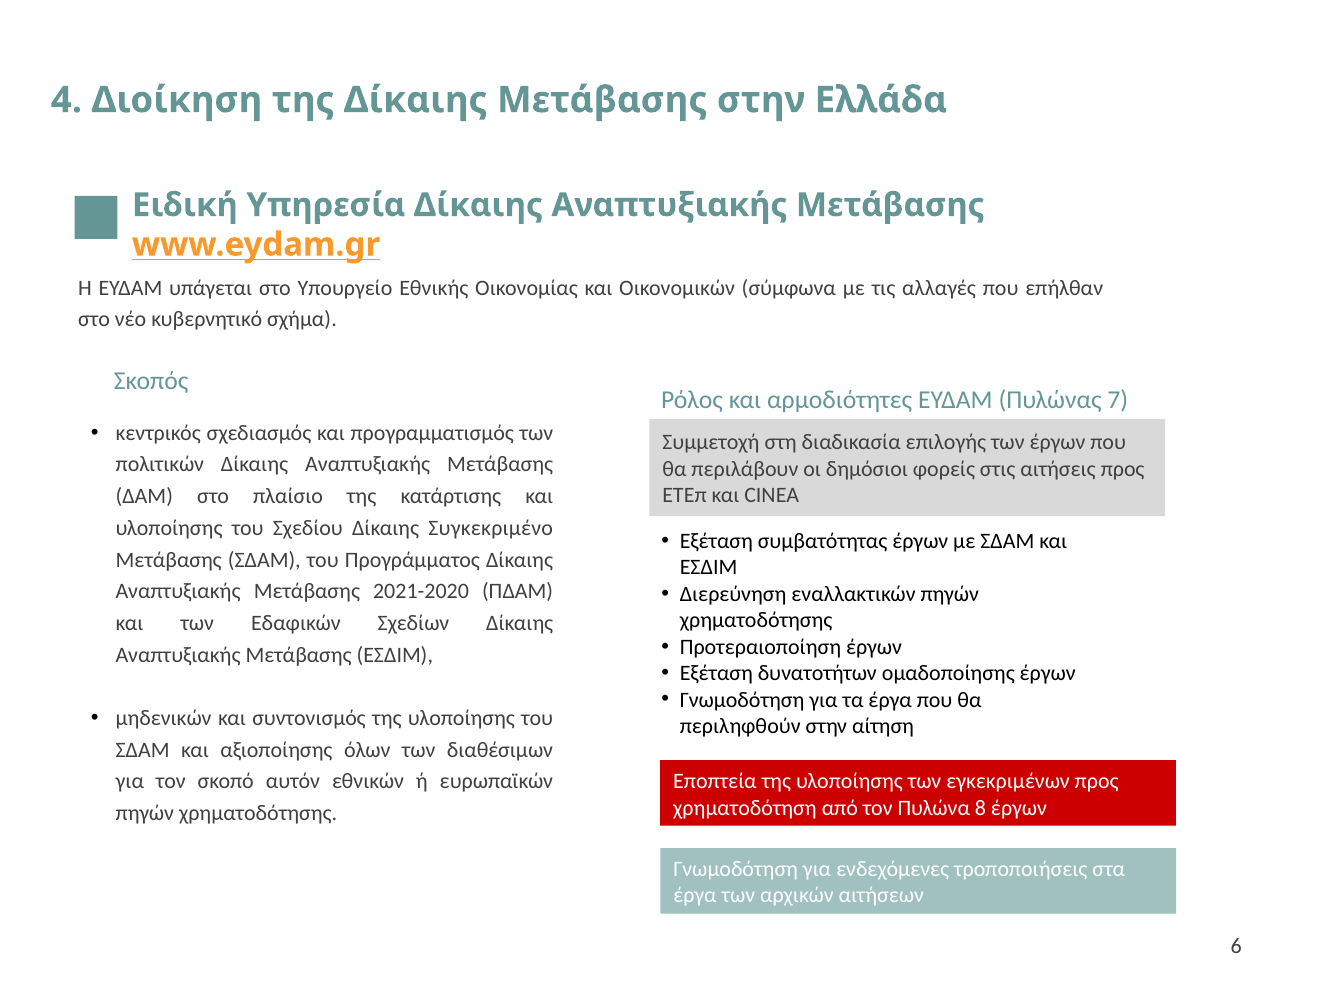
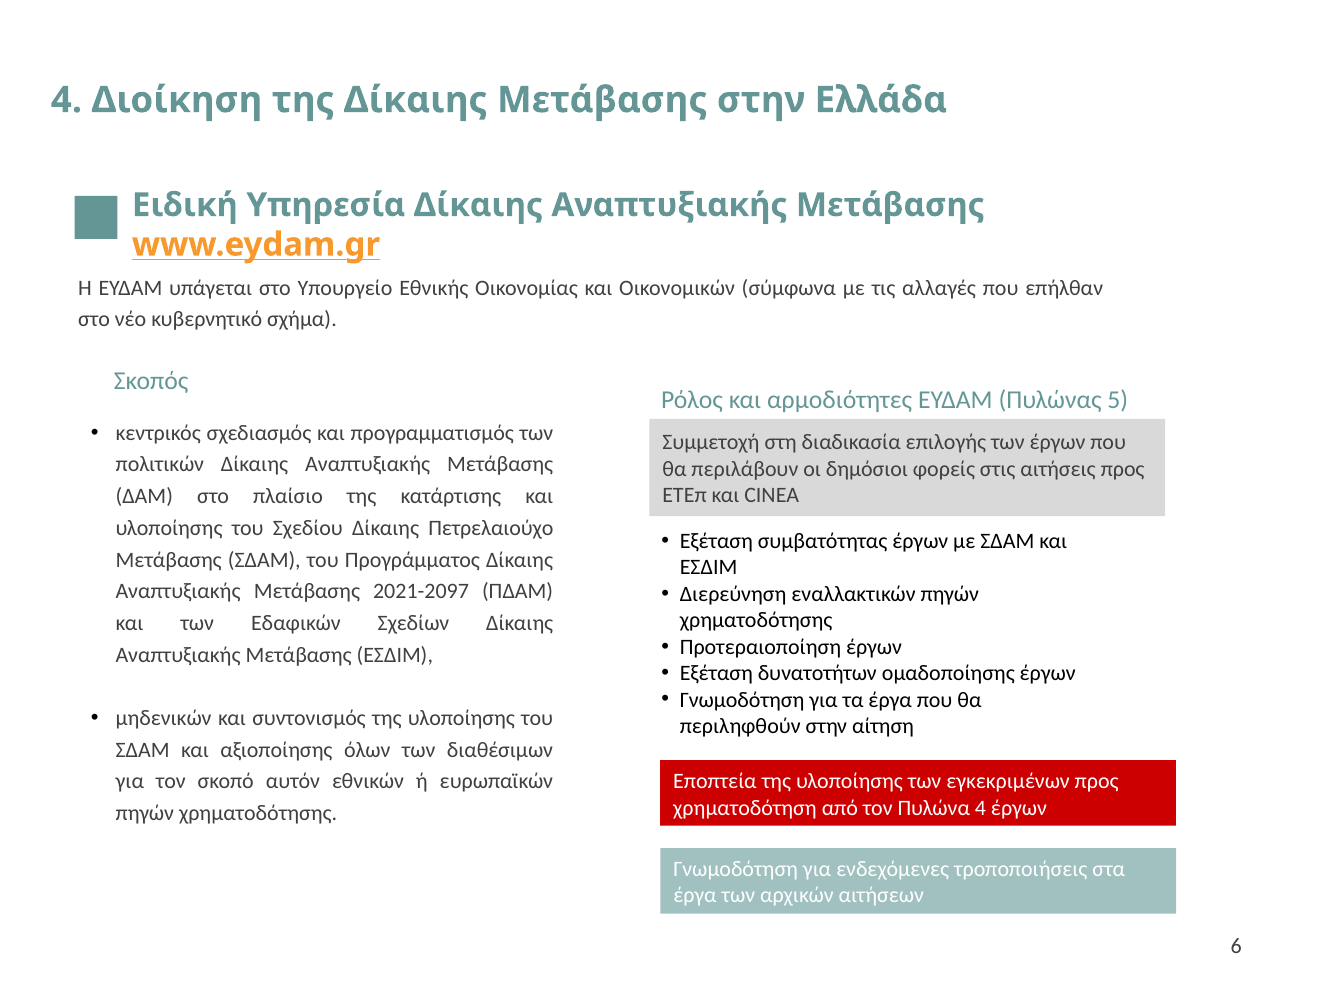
7: 7 -> 5 (1118, 400)
Συγκεκριμένο: Συγκεκριμένο -> Πετρελαιούχο (491, 528)
2021-2020: 2021-2020 -> 2021-2097 (421, 591)
Πυλώνα 8: 8 -> 4 (980, 808)
